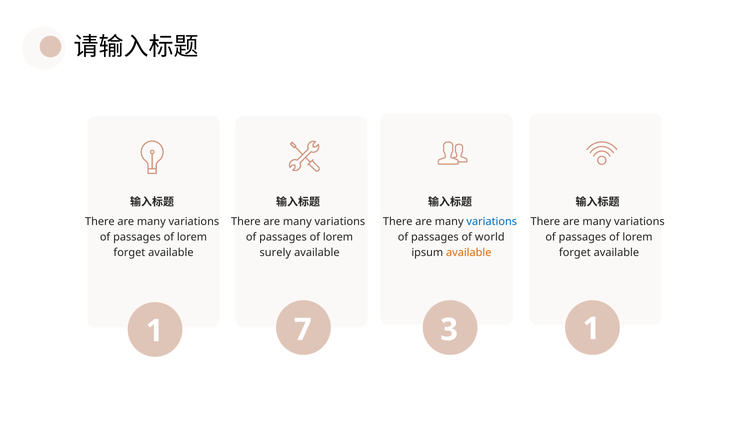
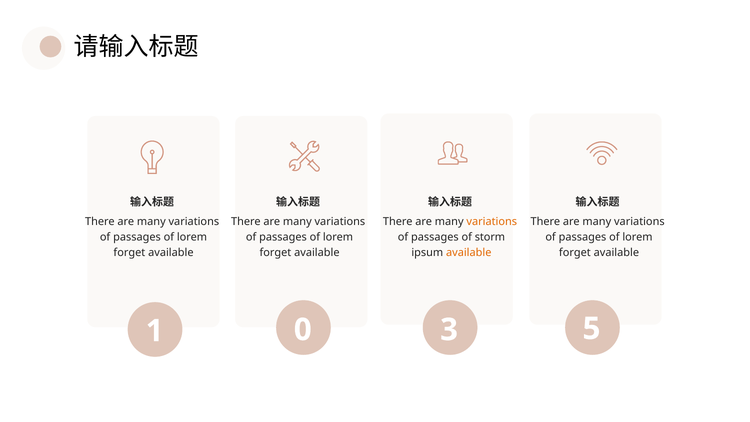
variations colour: blue -> orange (492, 222)
world: world -> storm (490, 237)
surely: surely -> forget (275, 252)
7: 7 -> 0 (303, 330)
3 1: 1 -> 5 (591, 329)
